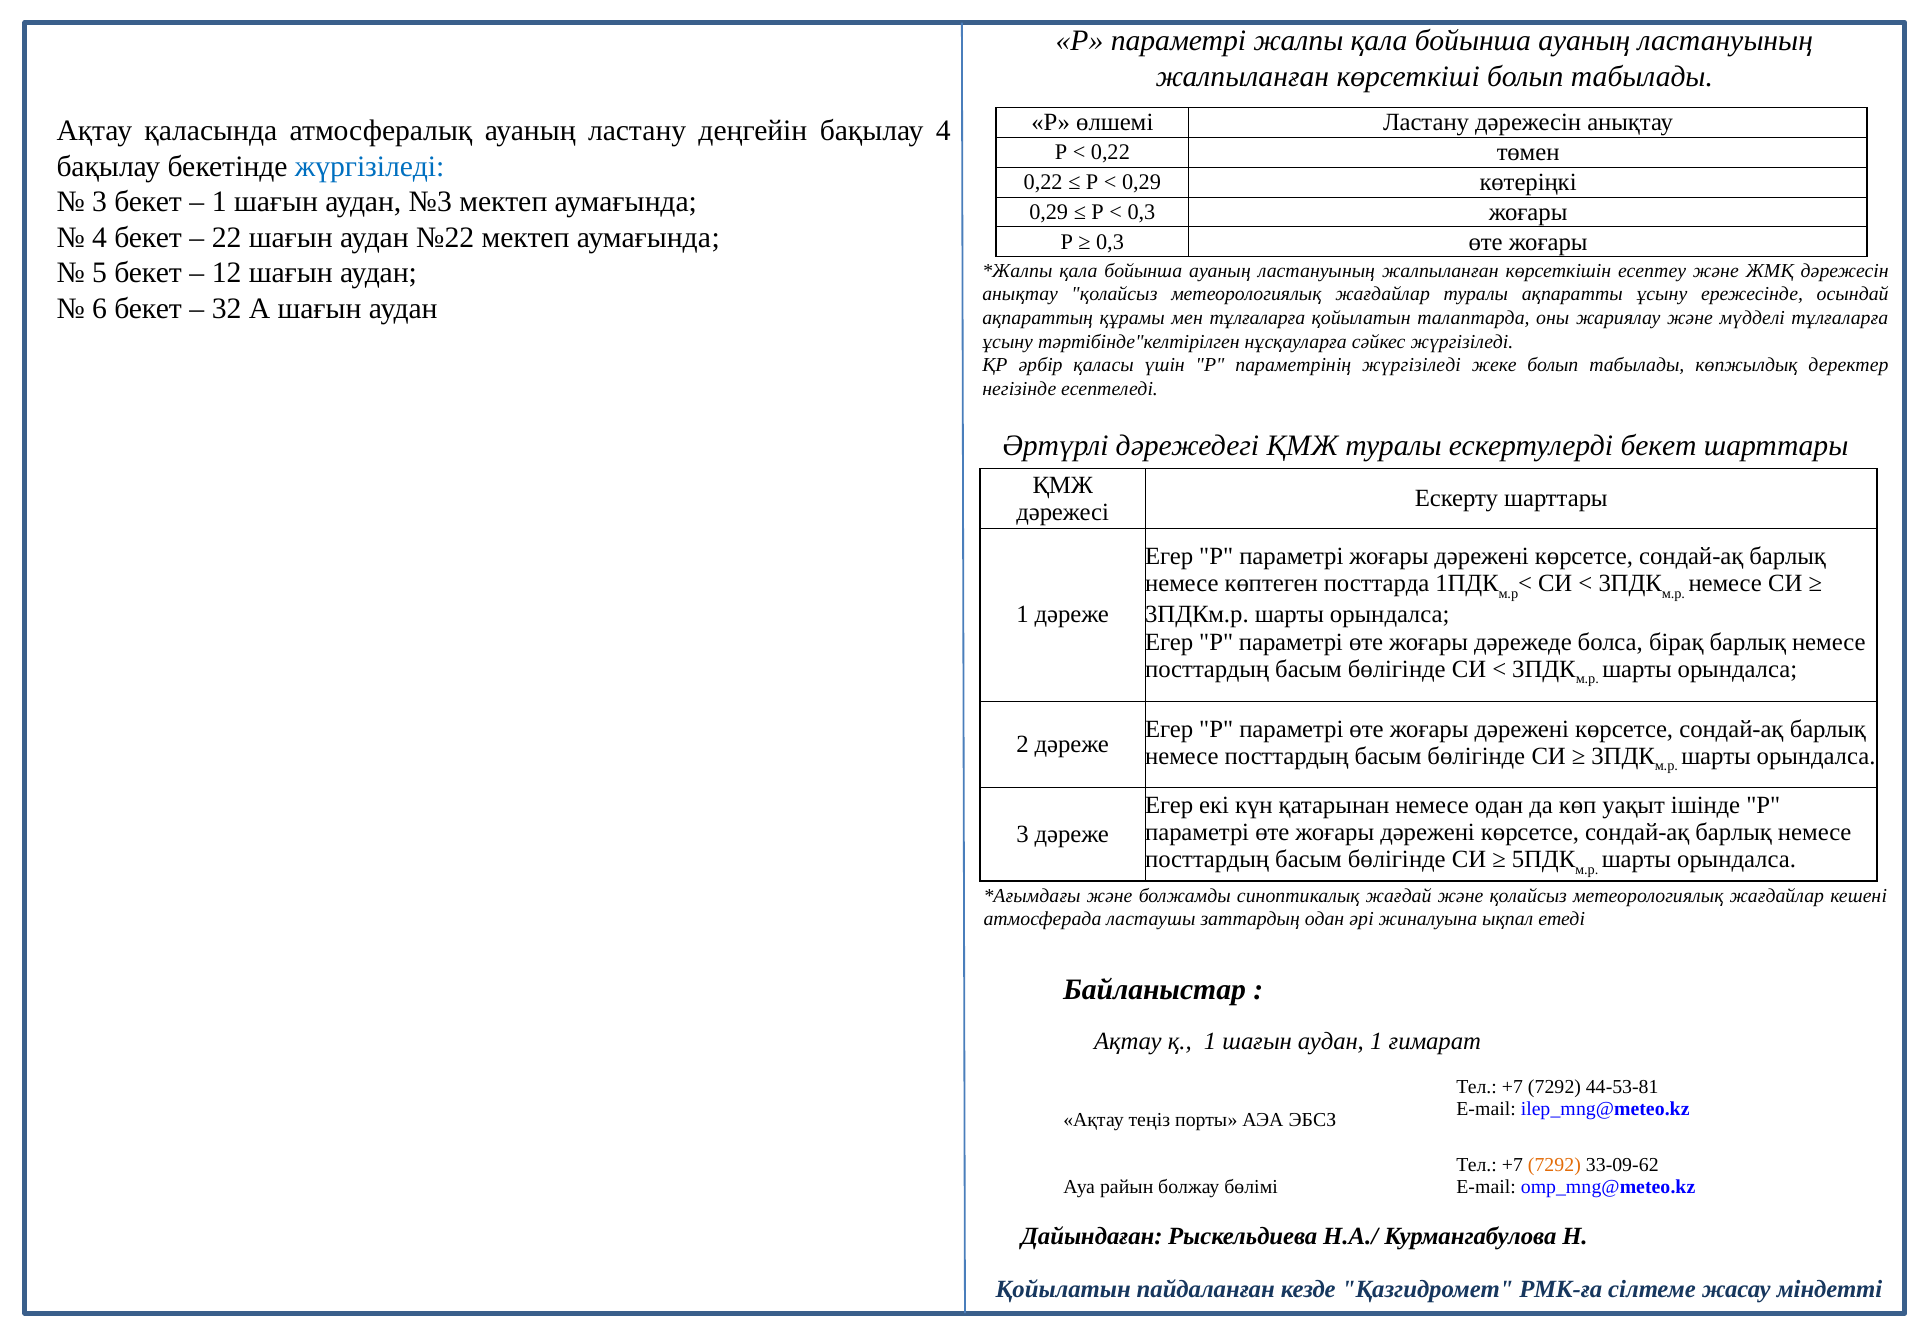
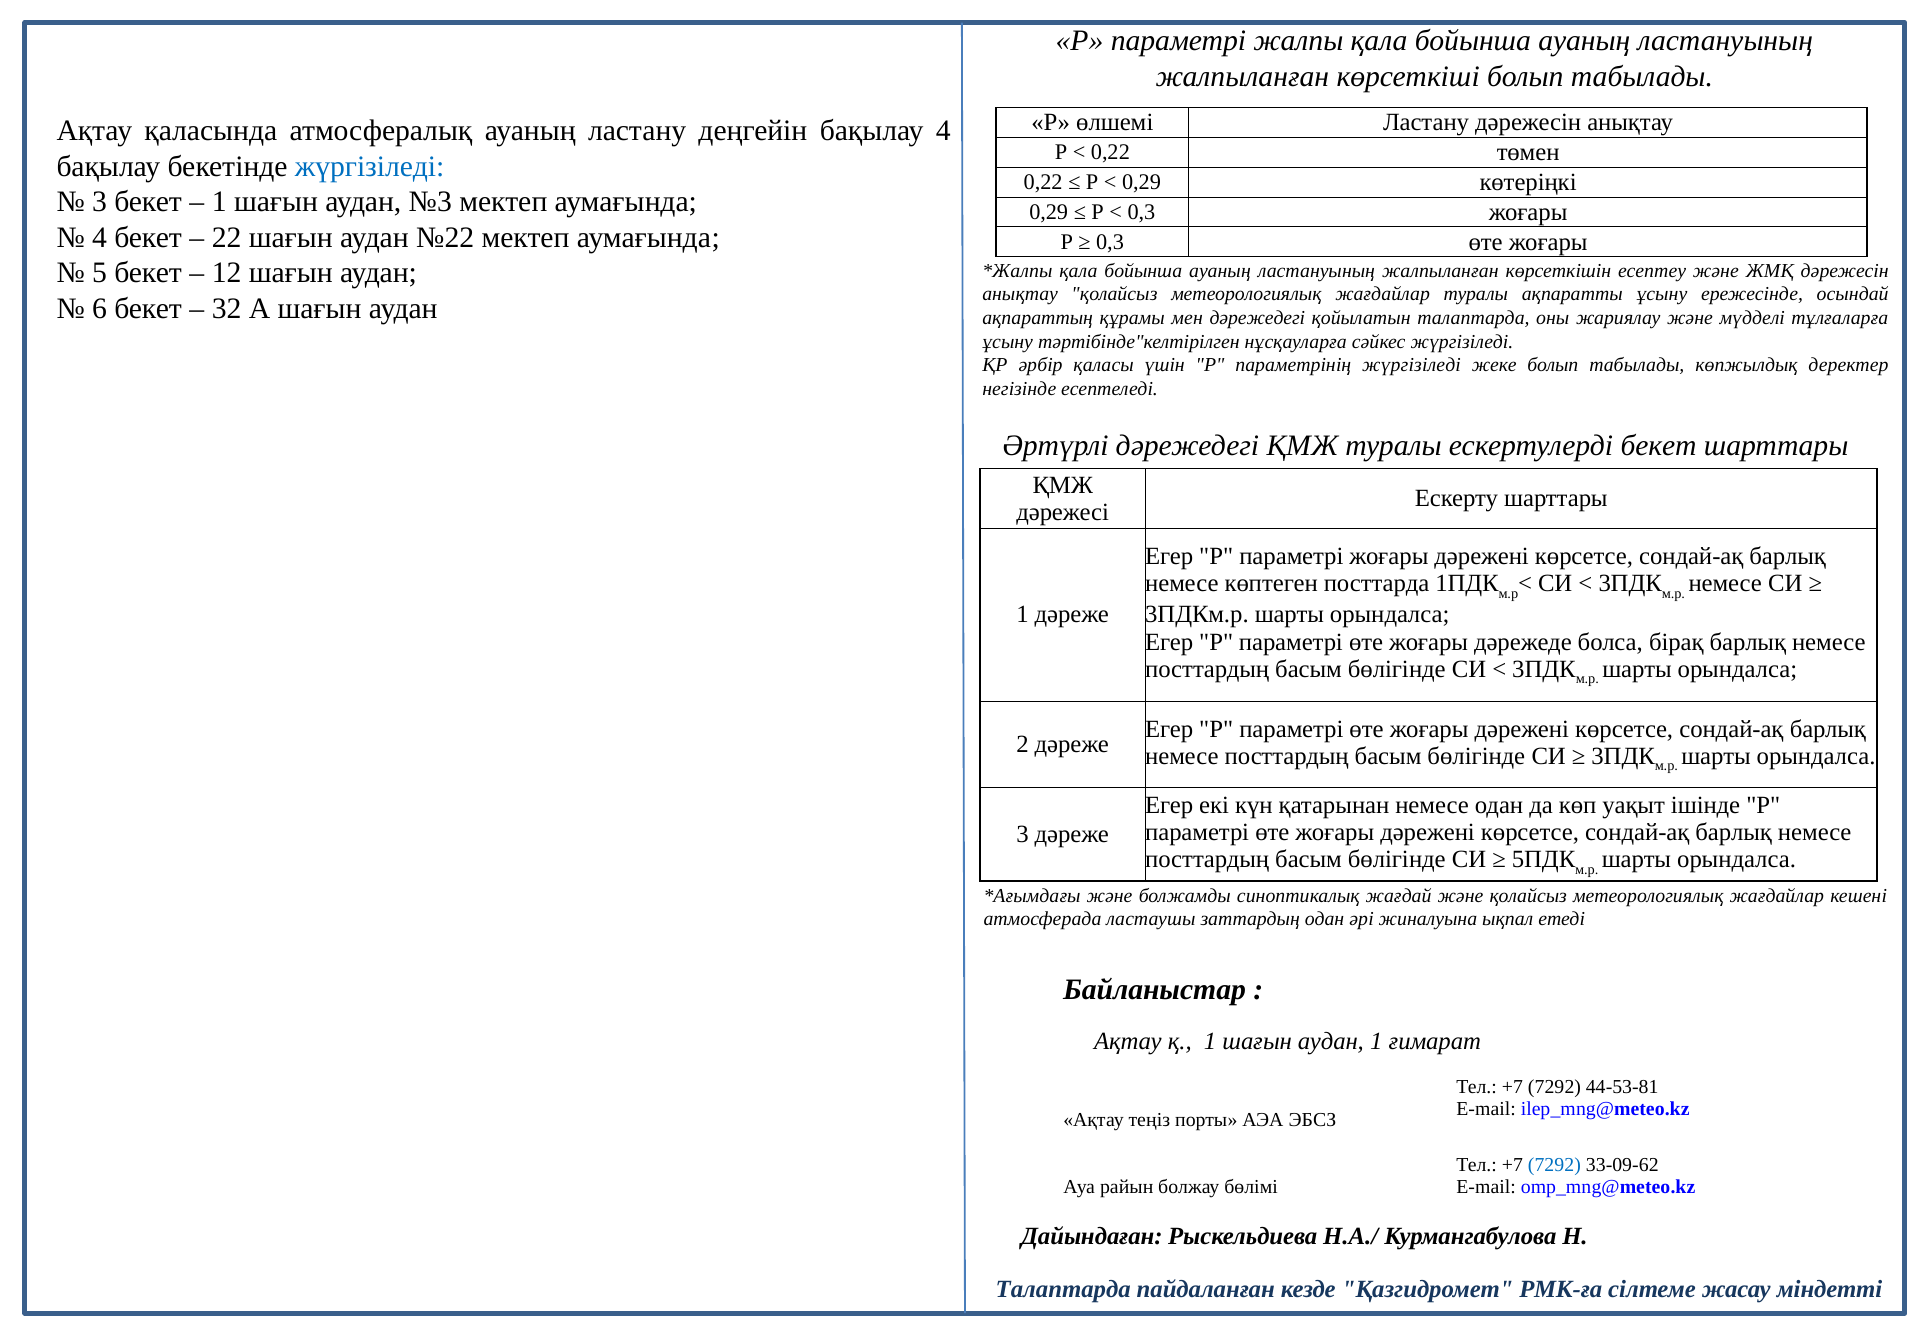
мен тұлғаларға: тұлғаларға -> дәрежедегі (1257, 318)
7292 colour: orange -> blue (1554, 1166)
Қойылатын: Қойылатын -> Талаптарда (1063, 1289)
